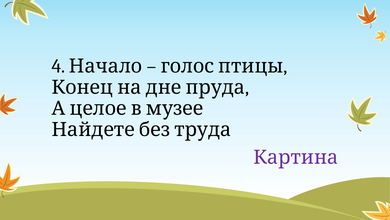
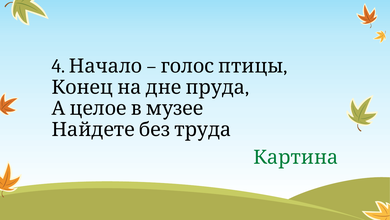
Картина colour: purple -> green (296, 157)
